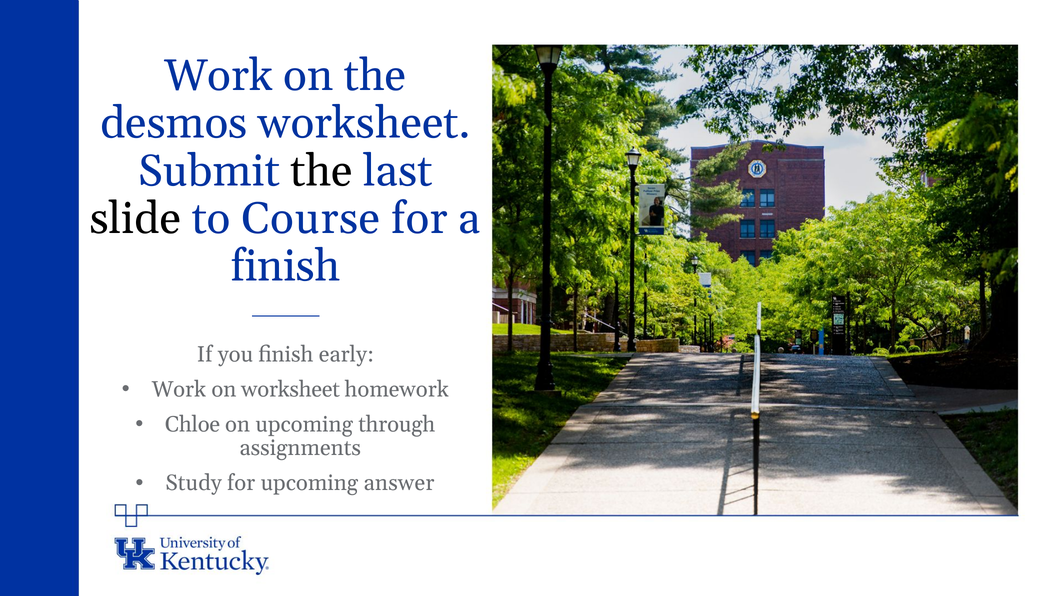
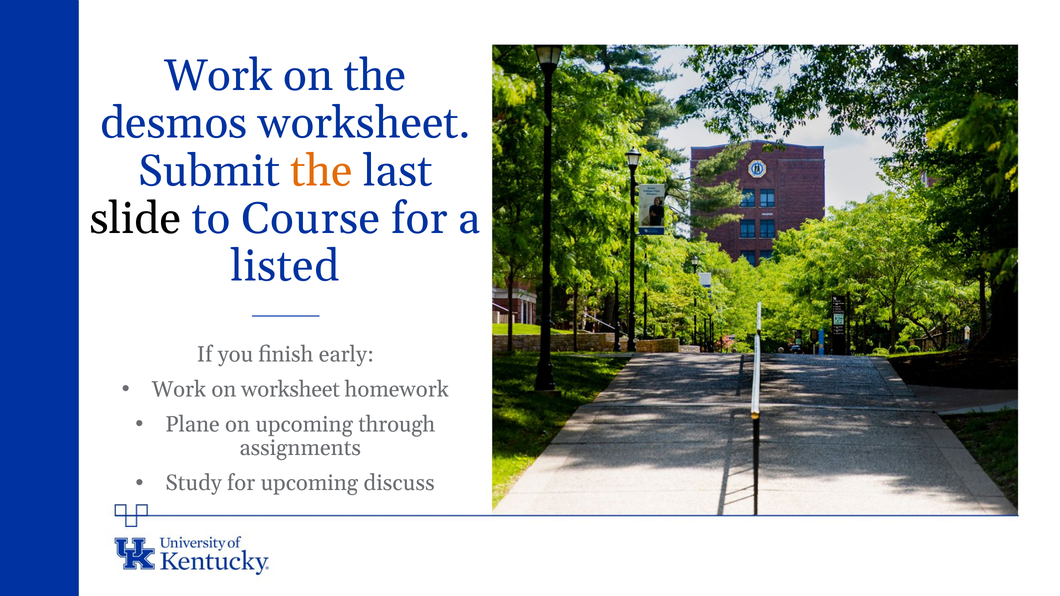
the colour: black -> orange (322, 171)
finish: finish -> listed (285, 266)
Chloe: Chloe -> Plane (193, 425)
answer: answer -> discuss (399, 483)
